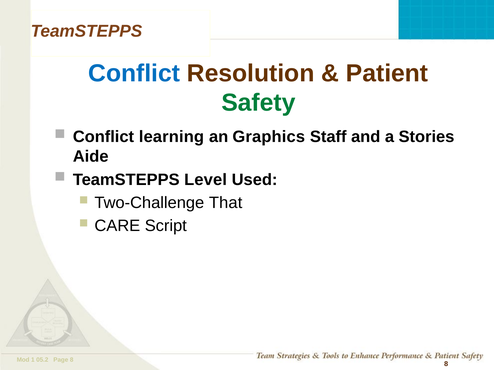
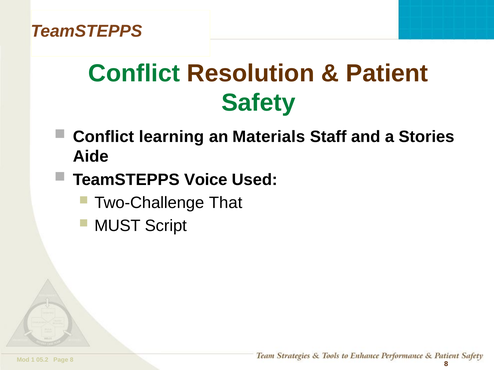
Conflict colour: blue -> green (134, 73)
Graphics: Graphics -> Materials (269, 137)
Level: Level -> Voice (206, 180)
CARE: CARE -> MUST (117, 226)
